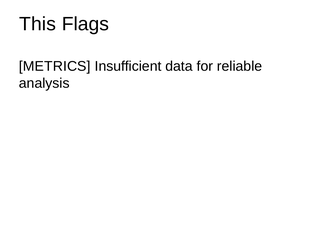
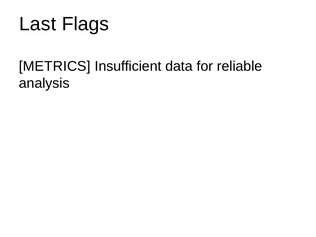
This: This -> Last (38, 24)
